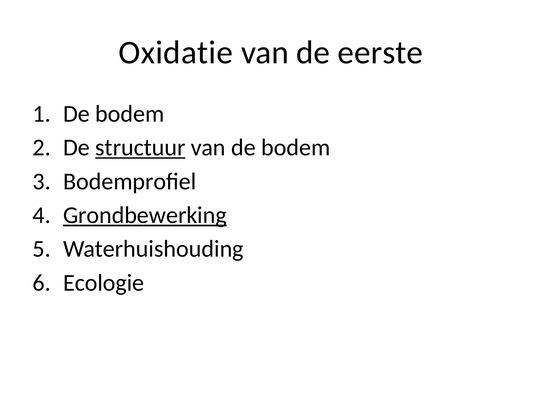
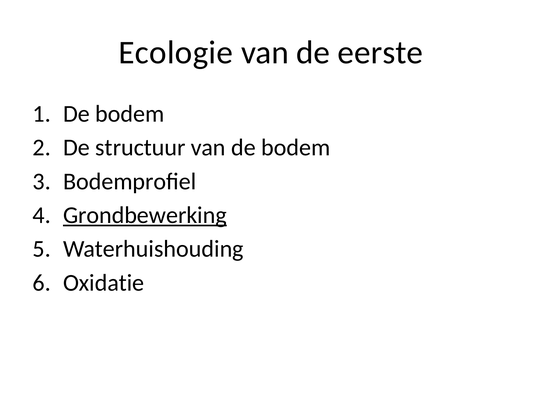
Oxidatie: Oxidatie -> Ecologie (176, 52)
structuur underline: present -> none (140, 147)
Ecologie: Ecologie -> Oxidatie (104, 282)
